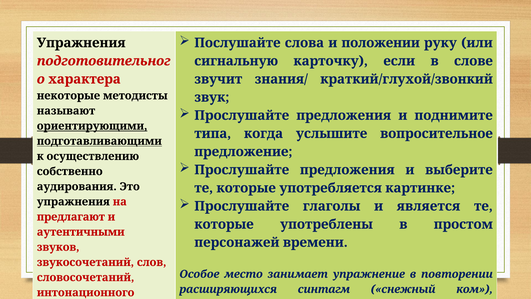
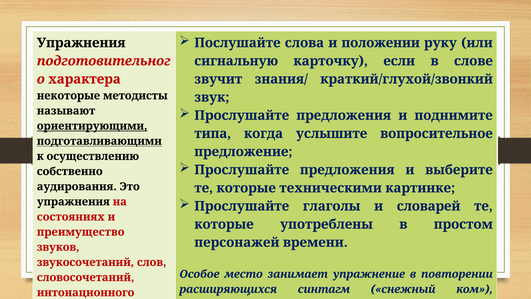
употребляется: употребляется -> техническими (331, 188)
является: является -> словарей (429, 206)
предлагают: предлагают -> состояниях (71, 217)
аутентичными: аутентичными -> преимущество (81, 232)
